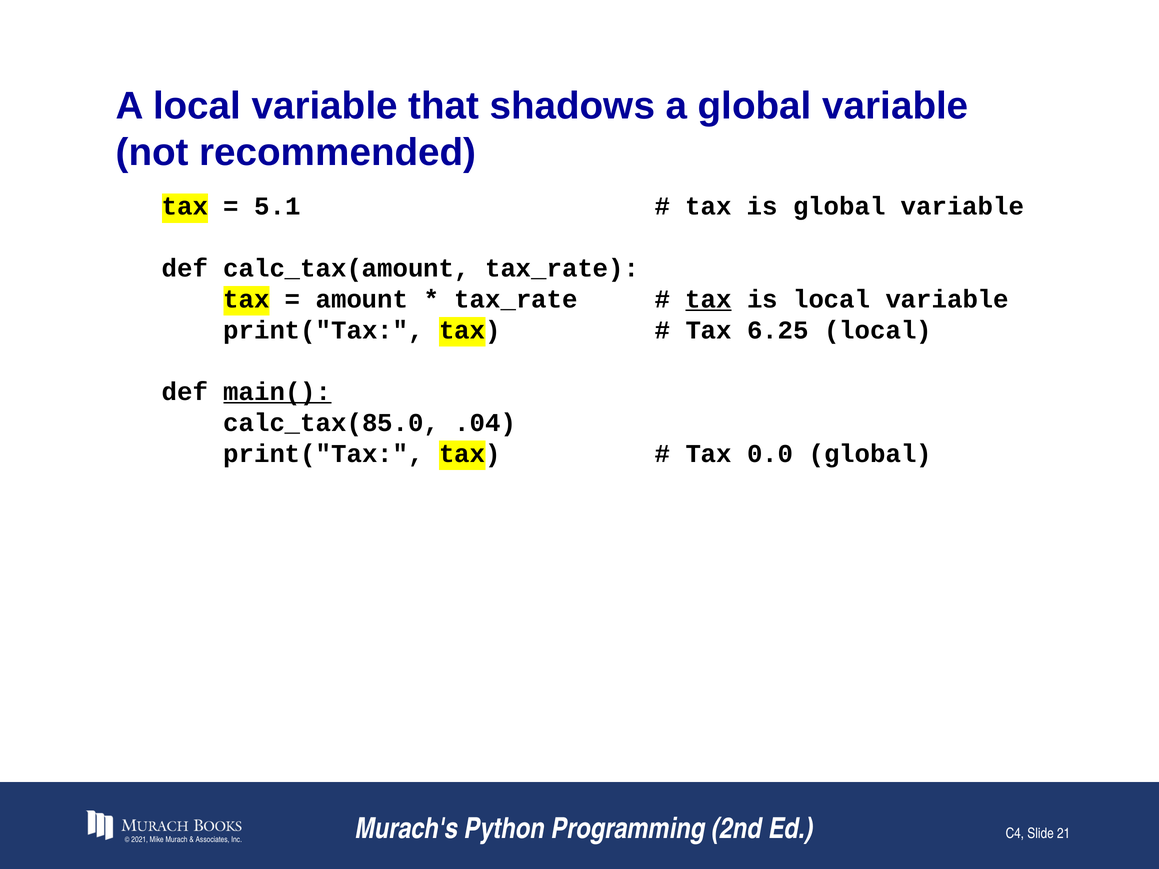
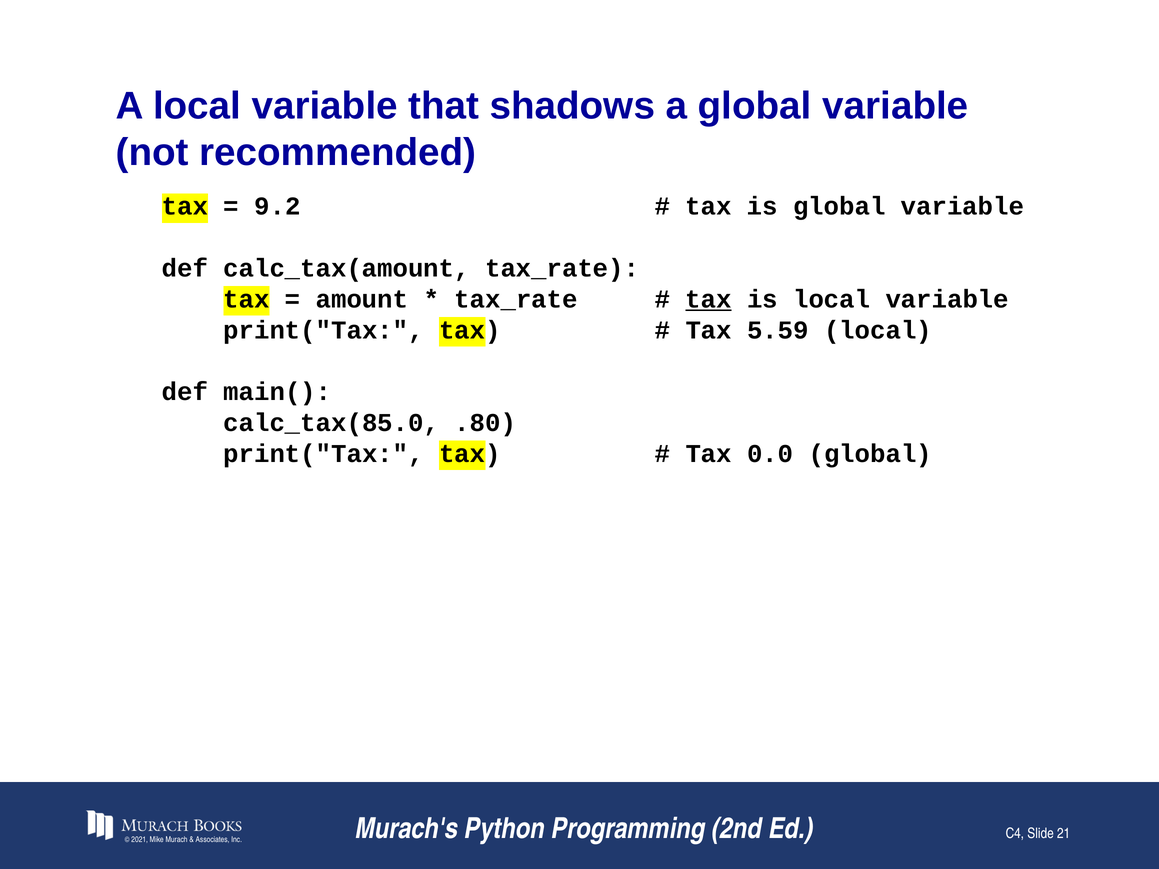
5.1: 5.1 -> 9.2 (277, 207)
6.25: 6.25 -> 5.59 (778, 330)
main( underline: present -> none (277, 392)
.04: .04 -> .80 (485, 423)
